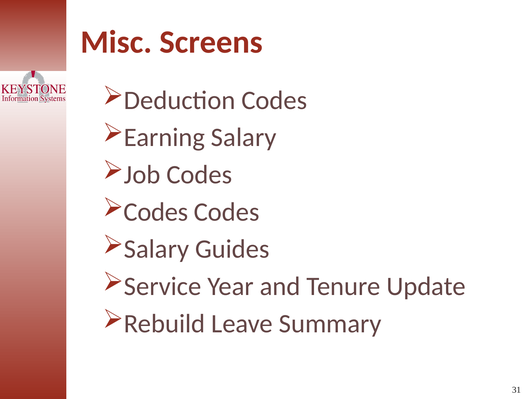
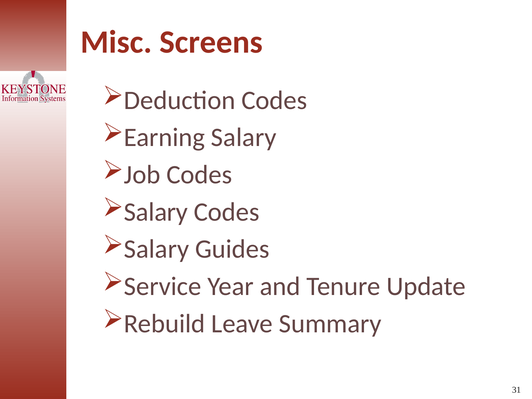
Codes: Codes -> Salary (156, 212)
